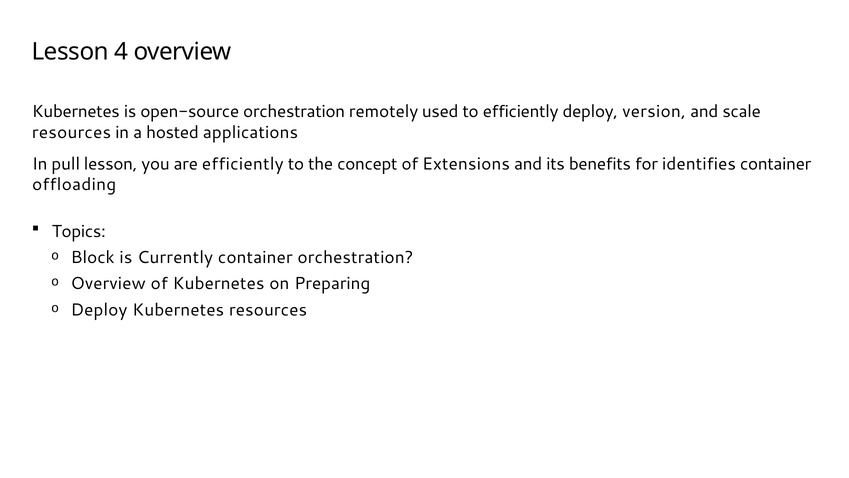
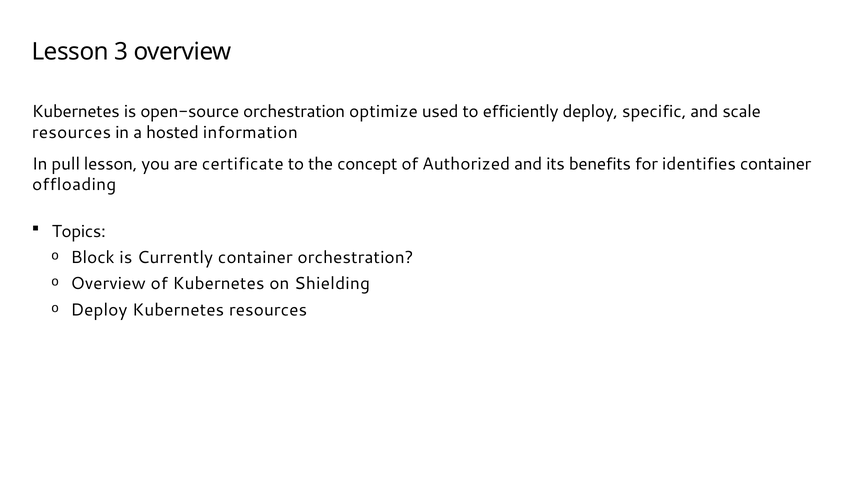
4: 4 -> 3 (121, 52)
remotely: remotely -> optimize (383, 112)
version: version -> specific (654, 112)
applications: applications -> information (250, 132)
are efficiently: efficiently -> certificate (243, 164)
Extensions: Extensions -> Authorized (466, 164)
Preparing: Preparing -> Shielding (332, 283)
